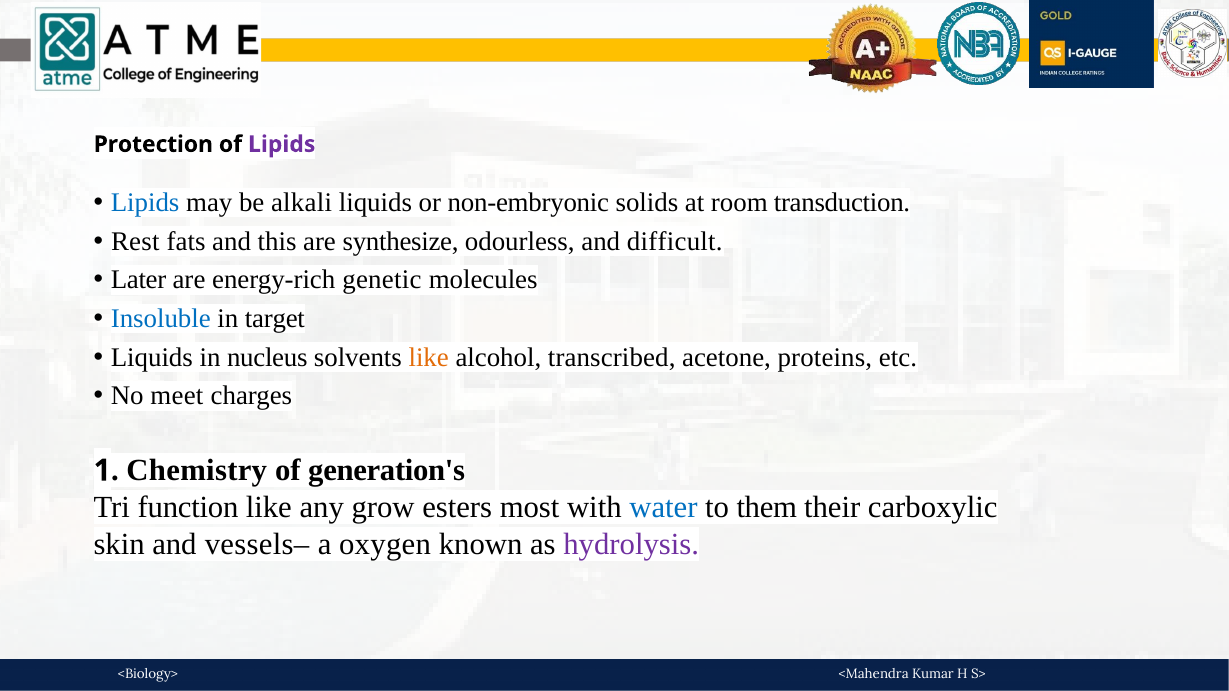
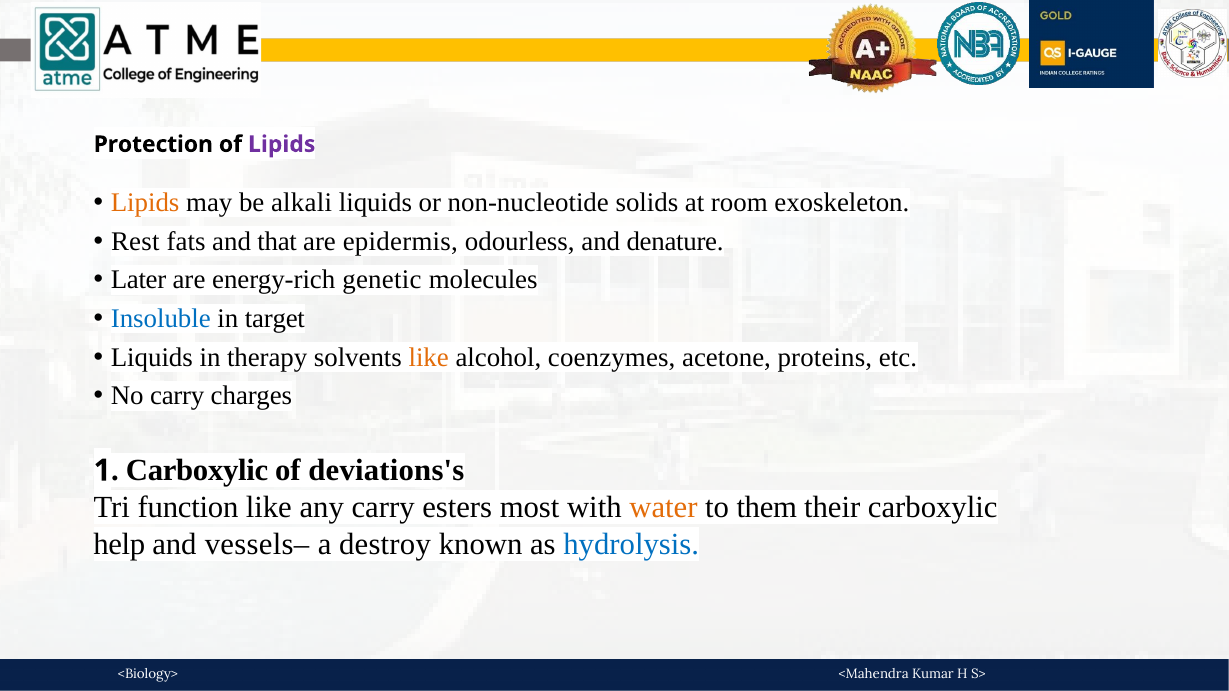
Lipids colour: blue -> orange (145, 203)
non-embryonic: non-embryonic -> non-nucleotide (528, 203)
transduction: transduction -> exoskeleton (842, 203)
this: this -> that (277, 242)
synthesize: synthesize -> epidermis (400, 242)
difficult: difficult -> denature (675, 242)
nucleus: nucleus -> therapy (267, 358)
transcribed: transcribed -> coenzymes (612, 358)
No meet: meet -> carry (177, 396)
Chemistry: Chemistry -> Carboxylic (197, 471)
generation's: generation's -> deviations's (386, 471)
any grow: grow -> carry (383, 507)
water colour: blue -> orange (663, 507)
skin: skin -> help (119, 544)
oxygen: oxygen -> destroy (385, 544)
hydrolysis colour: purple -> blue (631, 544)
